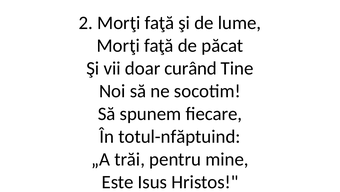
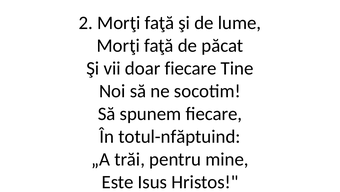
doar curând: curând -> fiecare (191, 68)
